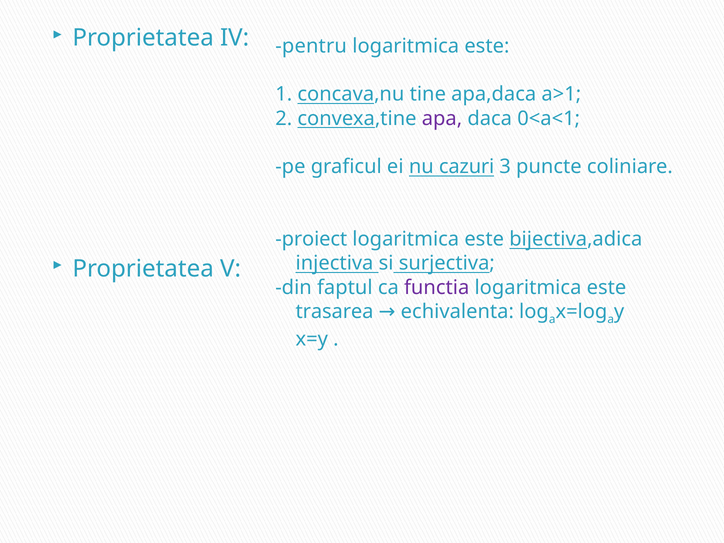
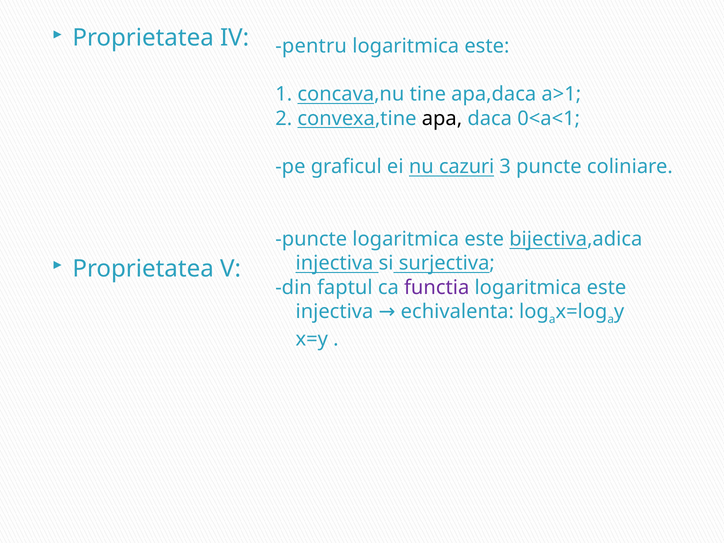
apa colour: purple -> black (442, 118)
proiect: proiect -> puncte (311, 239)
trasarea: trasarea -> injectiva (334, 312)
